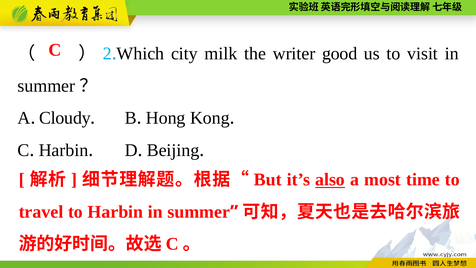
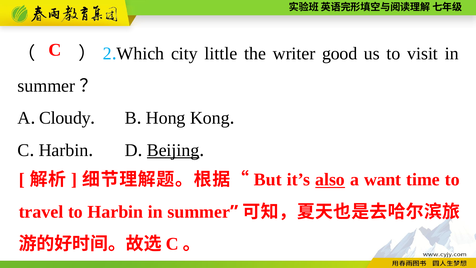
milk: milk -> little (221, 54)
Beijing underline: none -> present (173, 150)
most: most -> want (383, 180)
